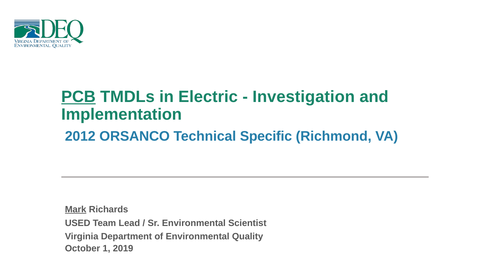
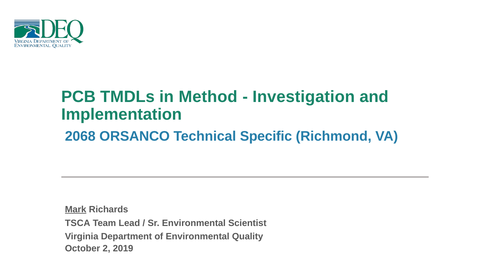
PCB underline: present -> none (78, 97)
Electric: Electric -> Method (208, 97)
2012: 2012 -> 2068 (80, 136)
USED: USED -> TSCA (78, 223)
1: 1 -> 2 (106, 248)
